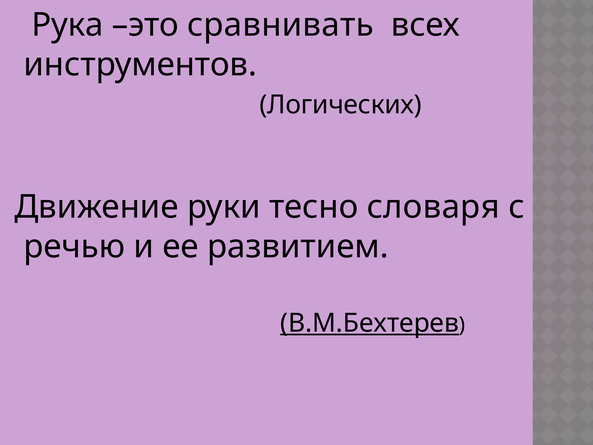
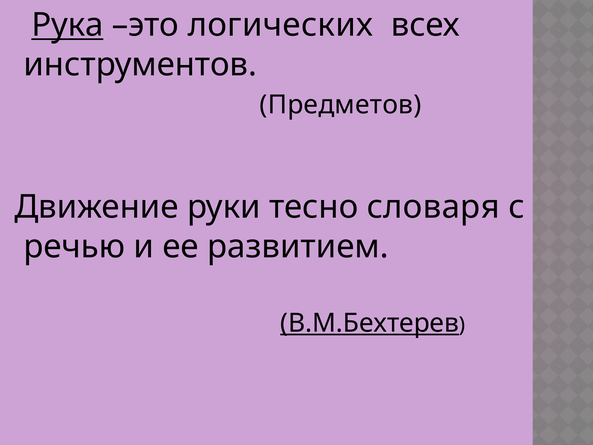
Рука underline: none -> present (67, 25)
сравнивать: сравнивать -> логических (280, 25)
Логических: Логических -> Предметов (340, 105)
